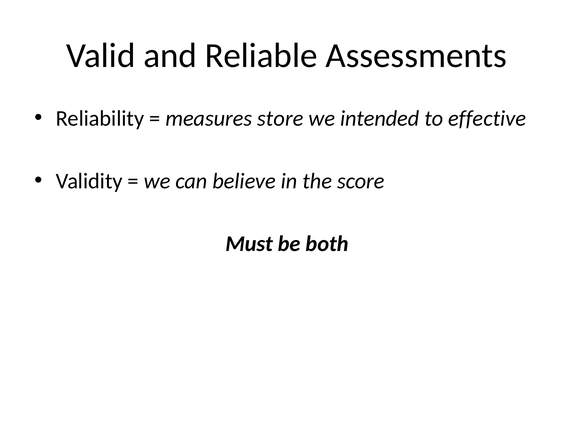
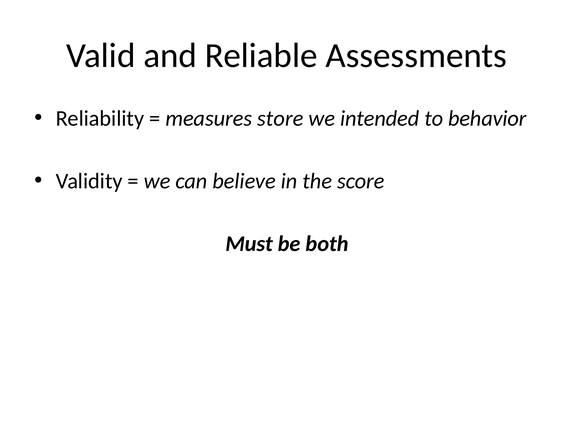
effective: effective -> behavior (487, 118)
